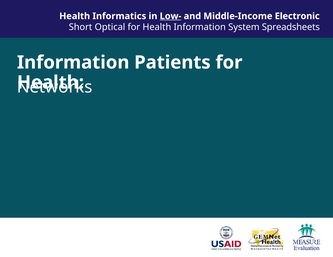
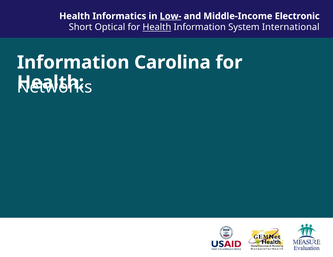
Health underline: none -> present (157, 27)
Spreadsheets: Spreadsheets -> International (291, 27)
Patients: Patients -> Carolina (172, 63)
